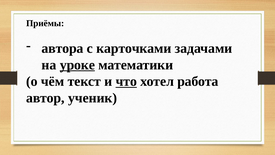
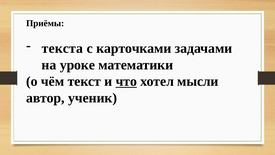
автора: автора -> текста (62, 48)
уроке underline: present -> none (77, 65)
работа: работа -> мысли (198, 81)
